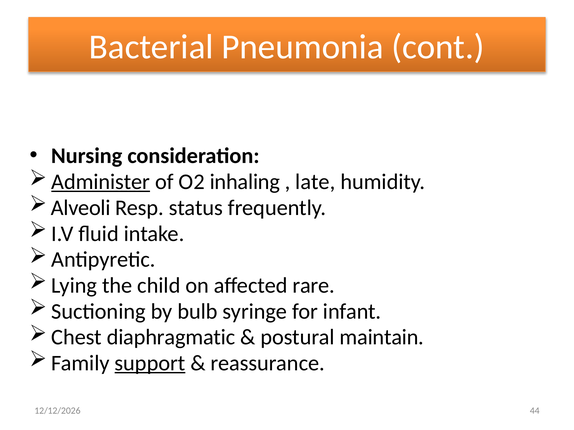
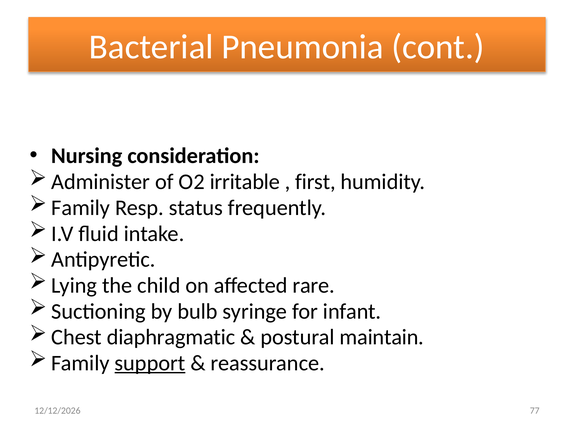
Administer underline: present -> none (101, 182)
inhaling: inhaling -> irritable (245, 182)
late: late -> first (315, 182)
Alveoli: Alveoli -> Family (81, 208)
44: 44 -> 77 (535, 411)
